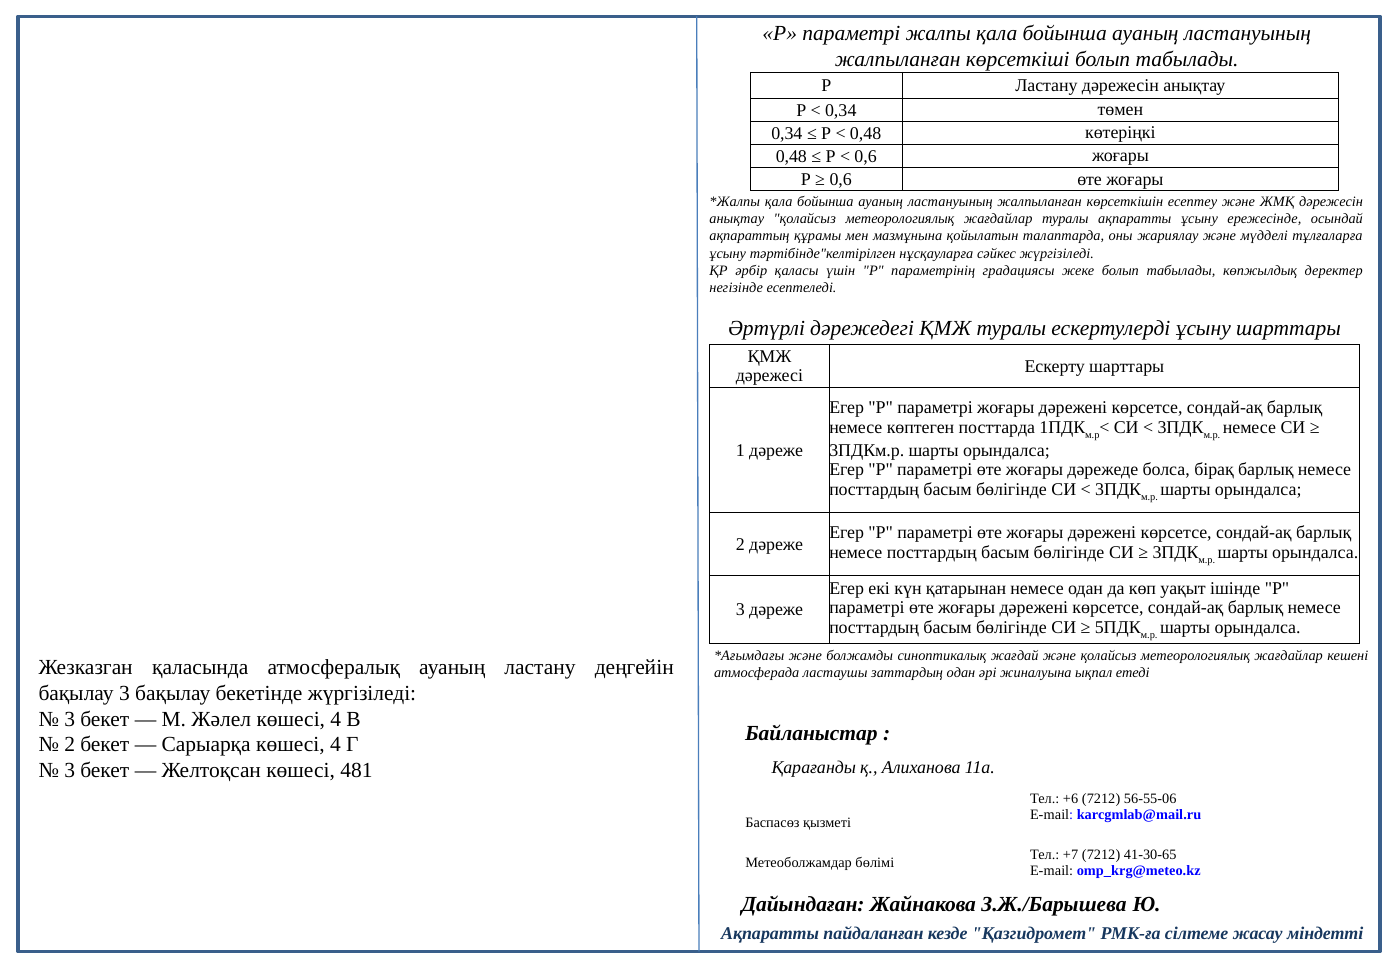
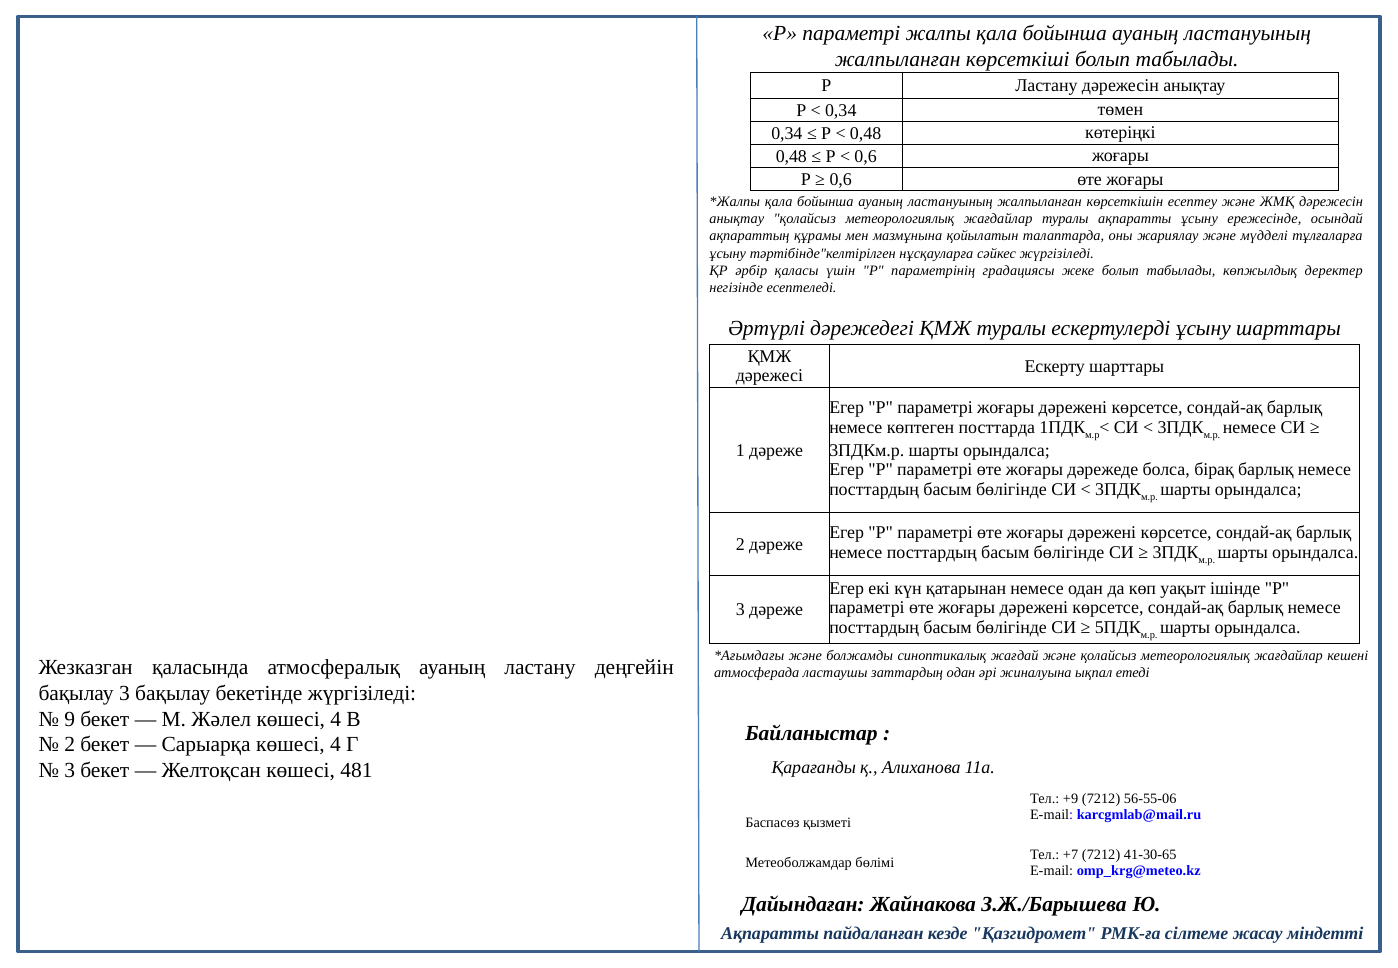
3: 3 -> 9 (70, 719)
+6: +6 -> +9 (1071, 799)
